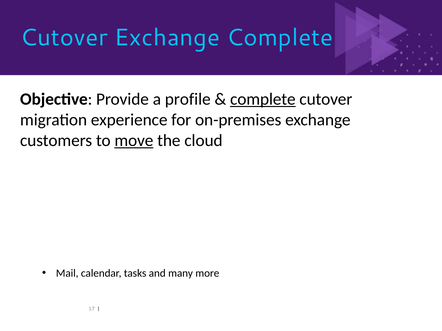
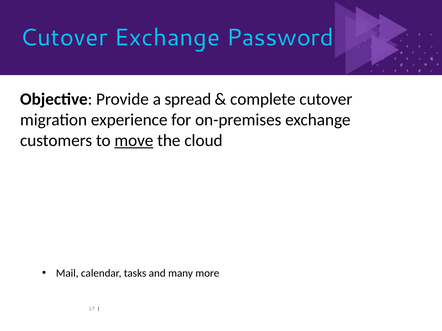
Exchange Complete: Complete -> Password (280, 38)
profile: profile -> spread (188, 99)
complete underline: present -> none (263, 99)
